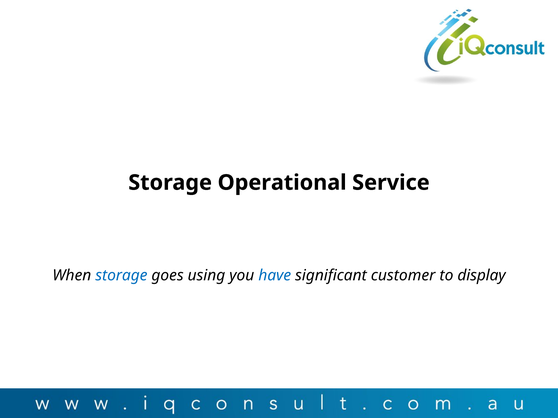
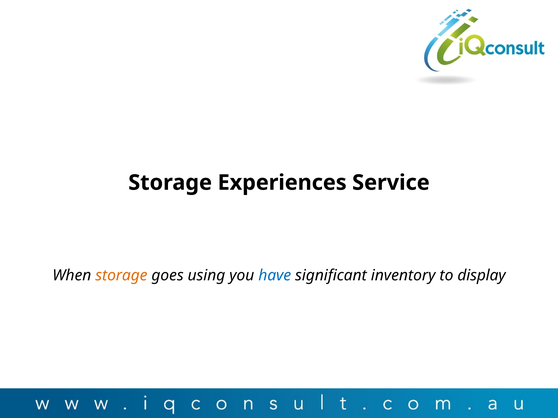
Operational: Operational -> Experiences (282, 183)
storage colour: blue -> orange (121, 276)
customer: customer -> inventory (403, 276)
